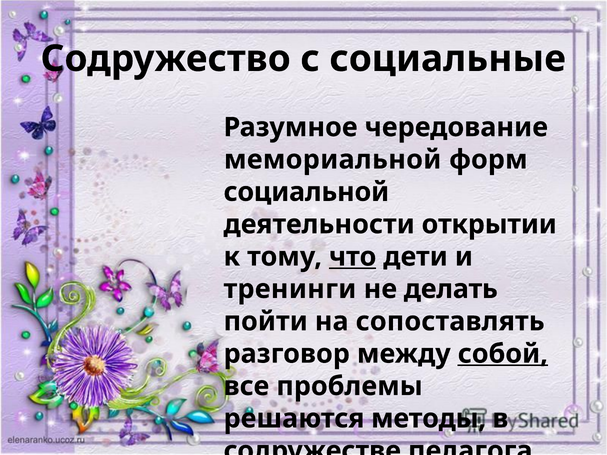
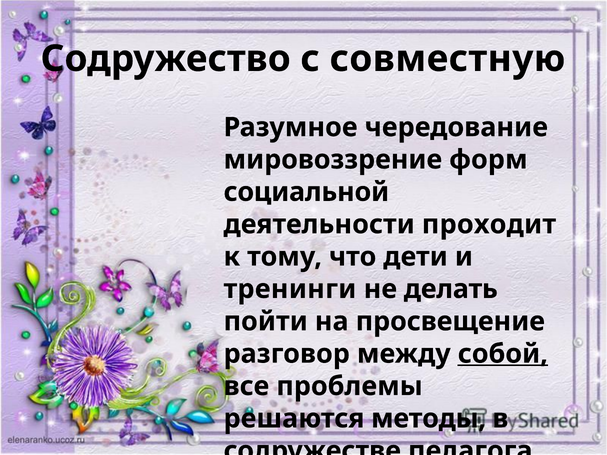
социальные: социальные -> совместную (447, 59)
мемориальной: мемориальной -> мировоззрение (333, 160)
открытии: открытии -> проходит (489, 224)
что underline: present -> none (353, 257)
сопоставлять: сопоставлять -> просвещение (450, 322)
